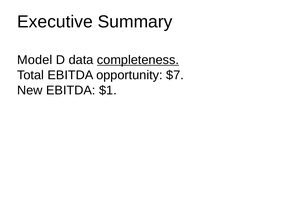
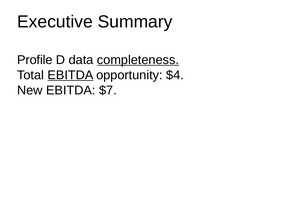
Model: Model -> Profile (35, 60)
EBITDA underline: none -> present (70, 75)
$7: $7 -> $4 (175, 75)
$1: $1 -> $7 (108, 90)
